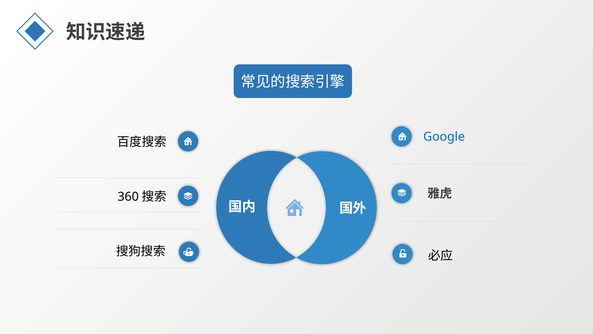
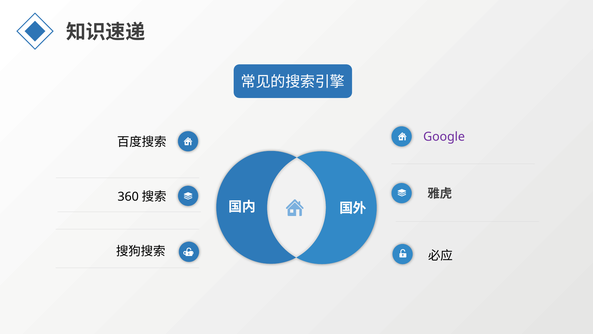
Google colour: blue -> purple (444, 137)
